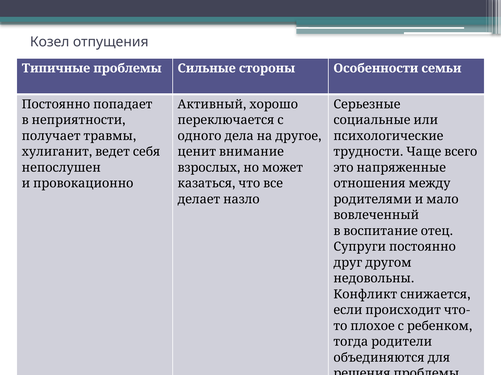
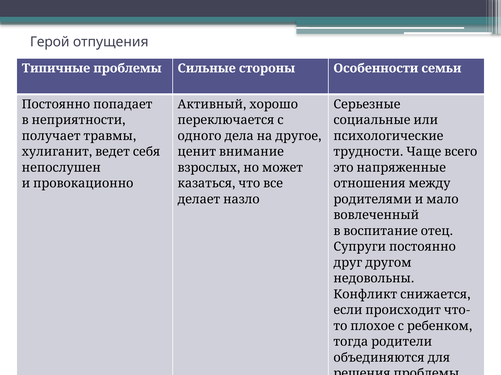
Козел: Козел -> Герой (50, 42)
